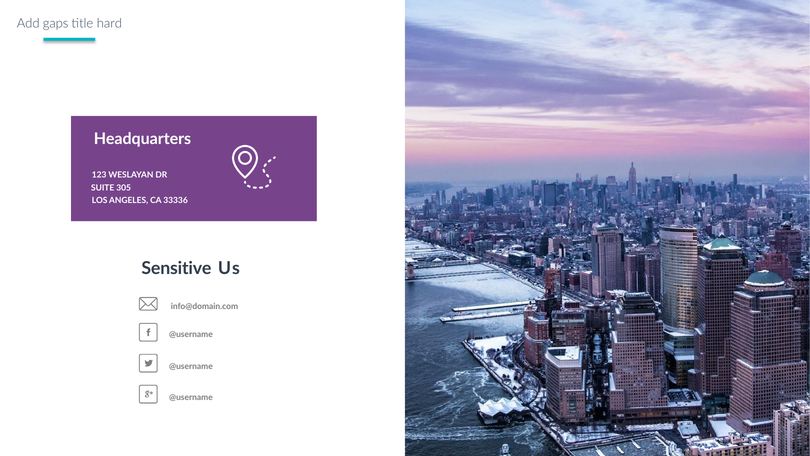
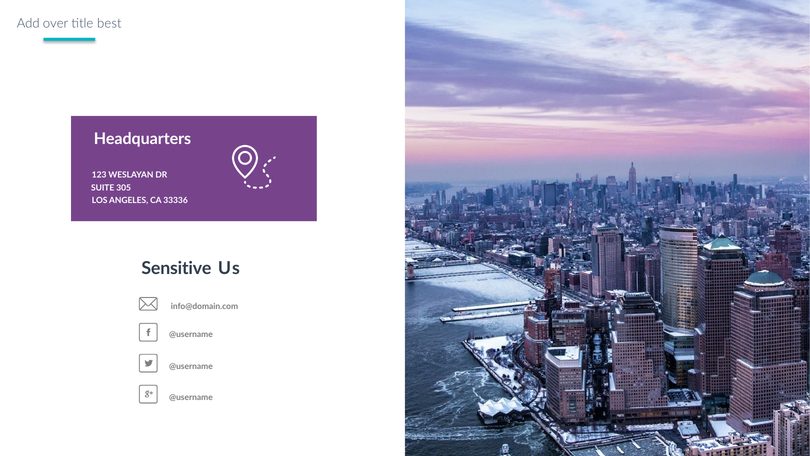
gaps: gaps -> over (56, 23)
hard: hard -> best (109, 23)
